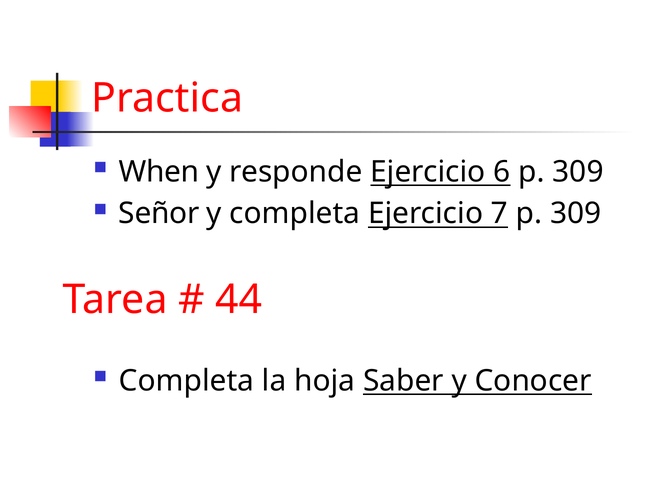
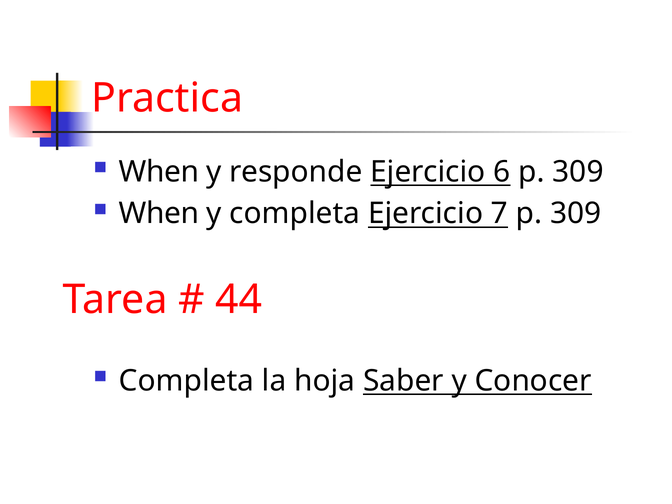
Señor: Señor -> When (159, 213)
